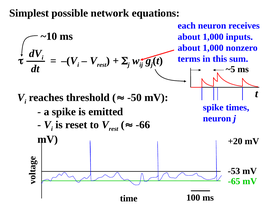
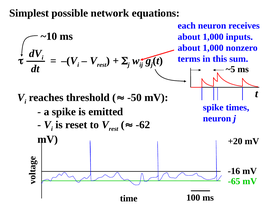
-66: -66 -> -62 (143, 125)
-53: -53 -> -16 (234, 171)
